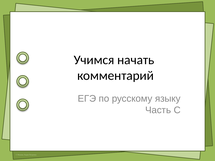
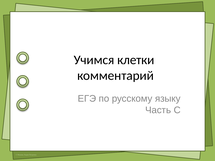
начать: начать -> клетки (136, 60)
